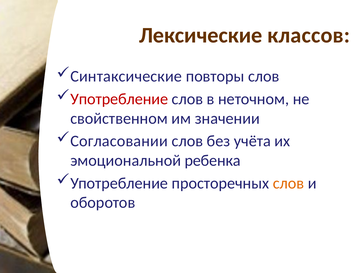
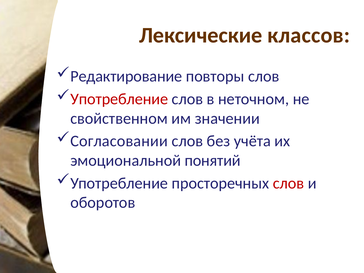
Синтаксические: Синтаксические -> Редактирование (126, 76)
ребенка: ребенка -> понятий (213, 161)
слов colour: orange -> red (288, 183)
